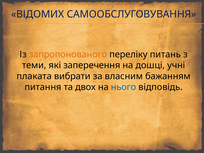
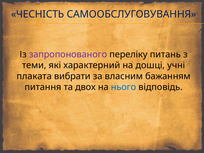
ВІДОМИХ: ВІДОМИХ -> ЧЕСНIСТЬ (38, 14)
запропонованого colour: orange -> purple (68, 54)
заперечення: заперечення -> характерний (92, 65)
